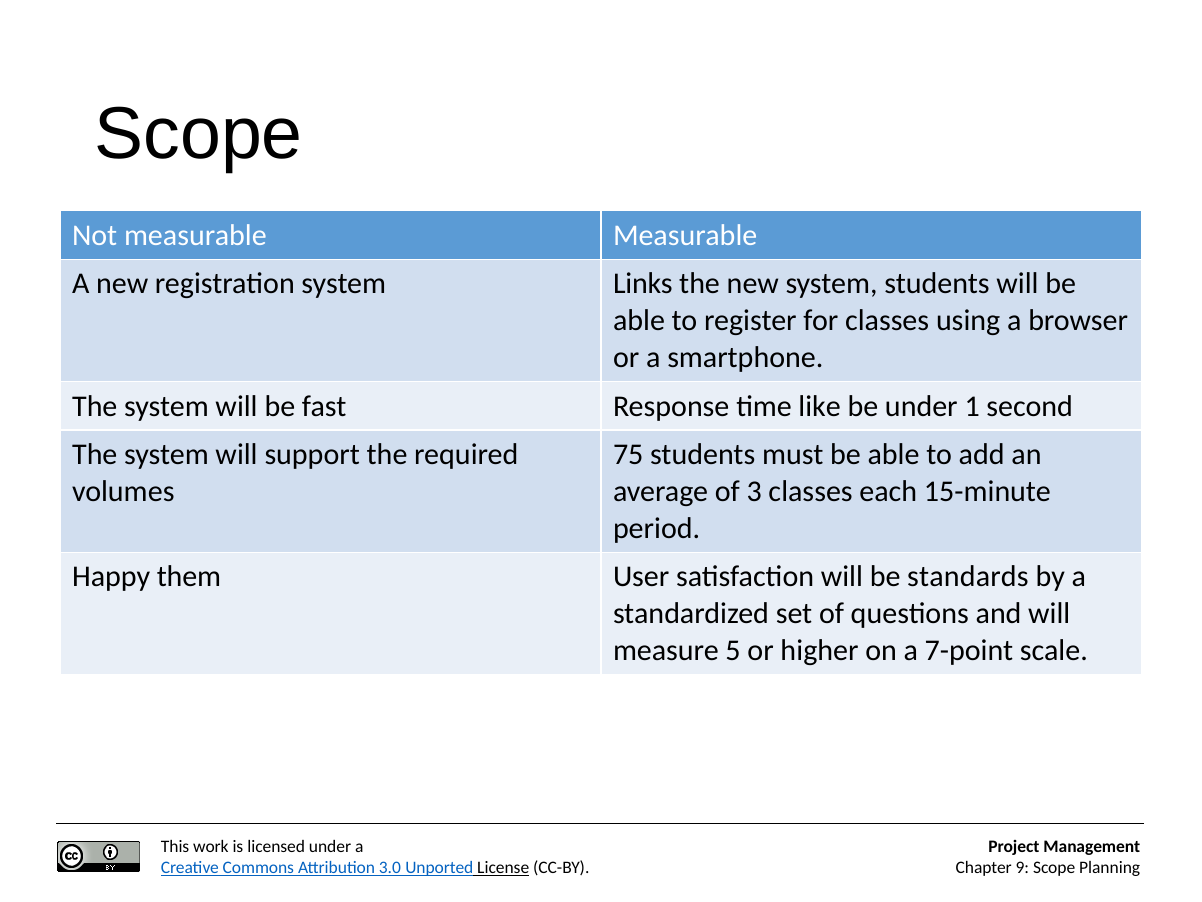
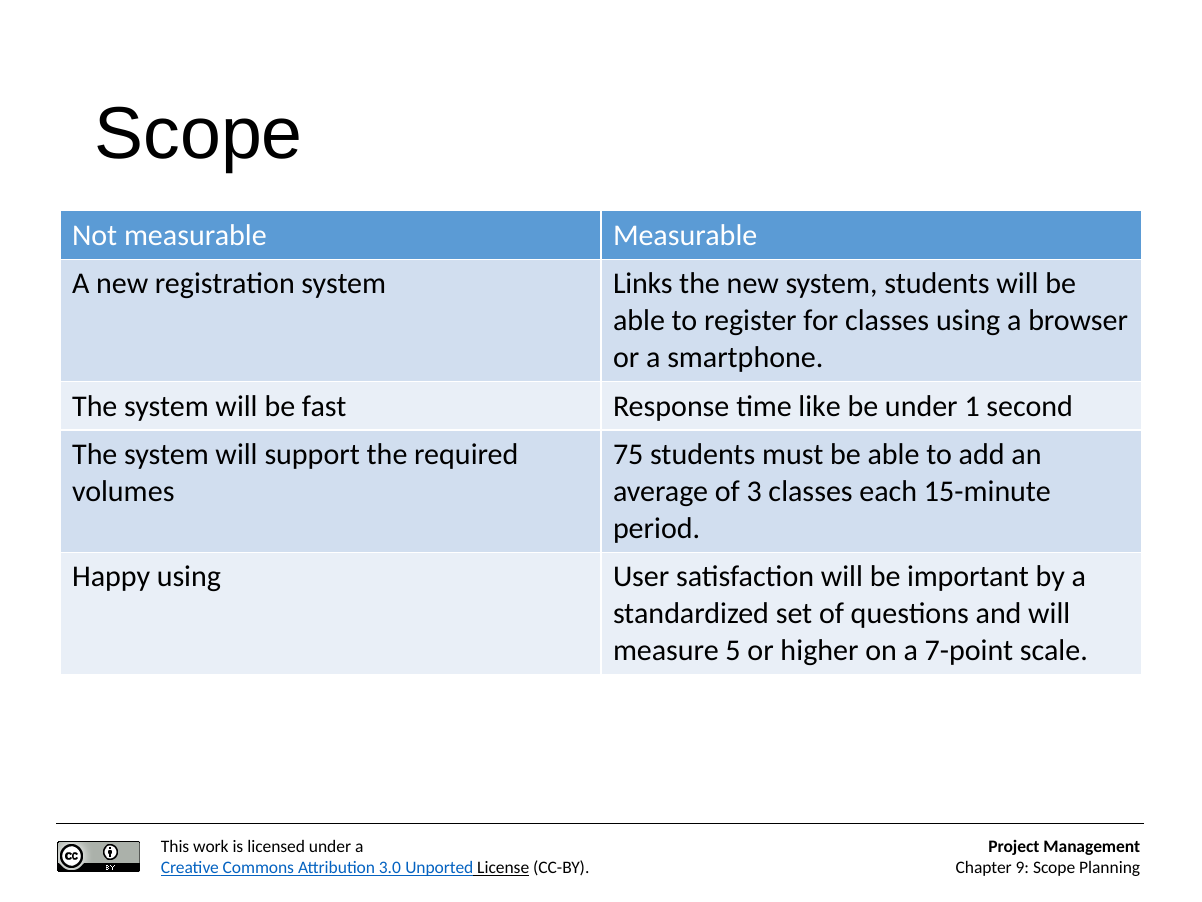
Happy them: them -> using (189, 577)
standards: standards -> important (968, 577)
